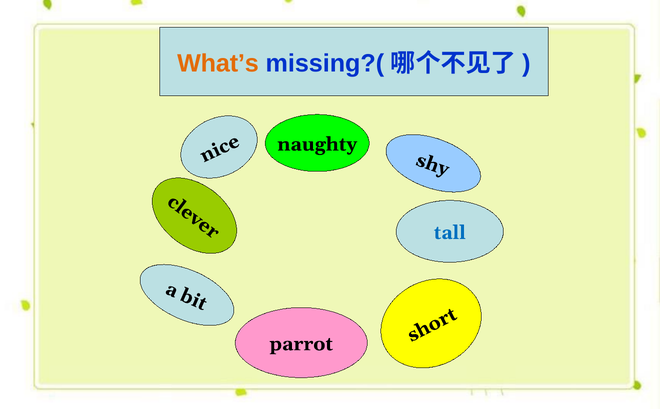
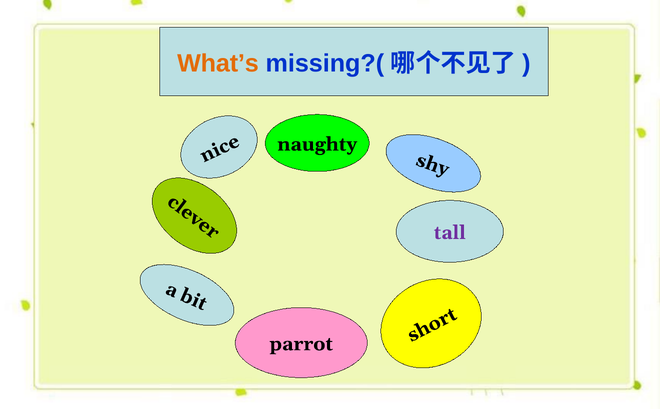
tall colour: blue -> purple (450, 233)
